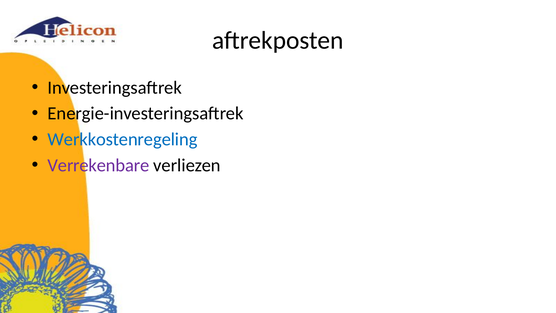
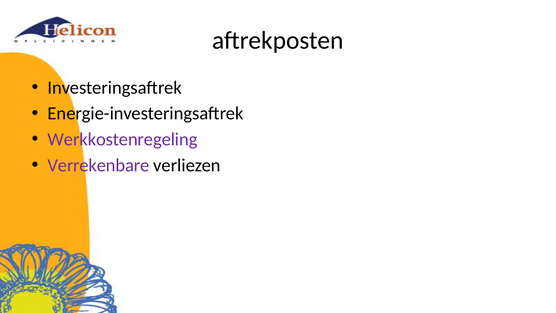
Werkkostenregeling colour: blue -> purple (123, 139)
